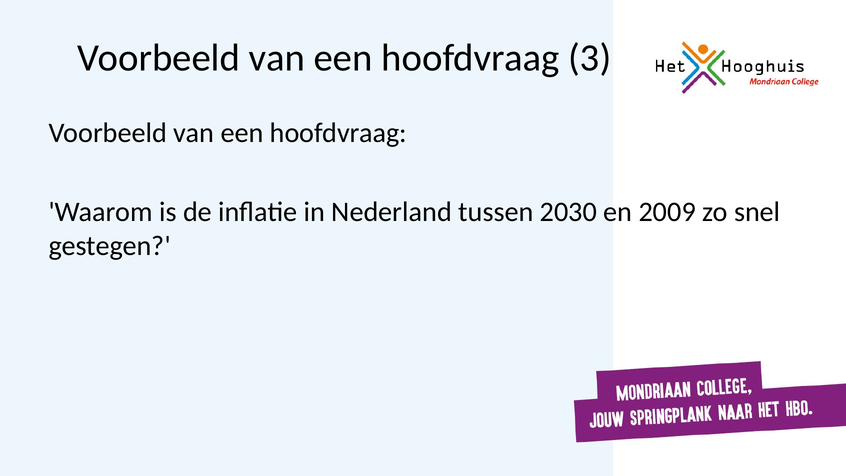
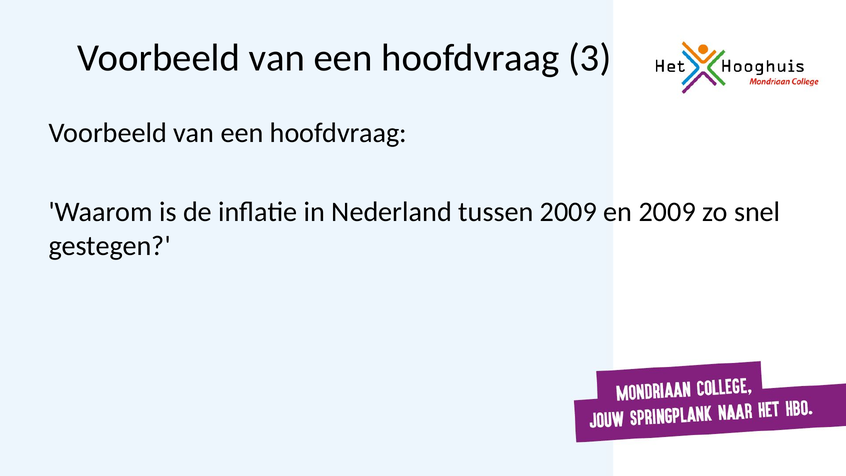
tussen 2030: 2030 -> 2009 (568, 212)
